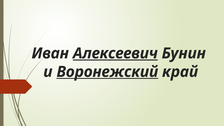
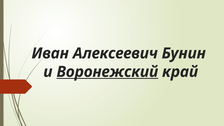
Алексеевич underline: present -> none (115, 53)
